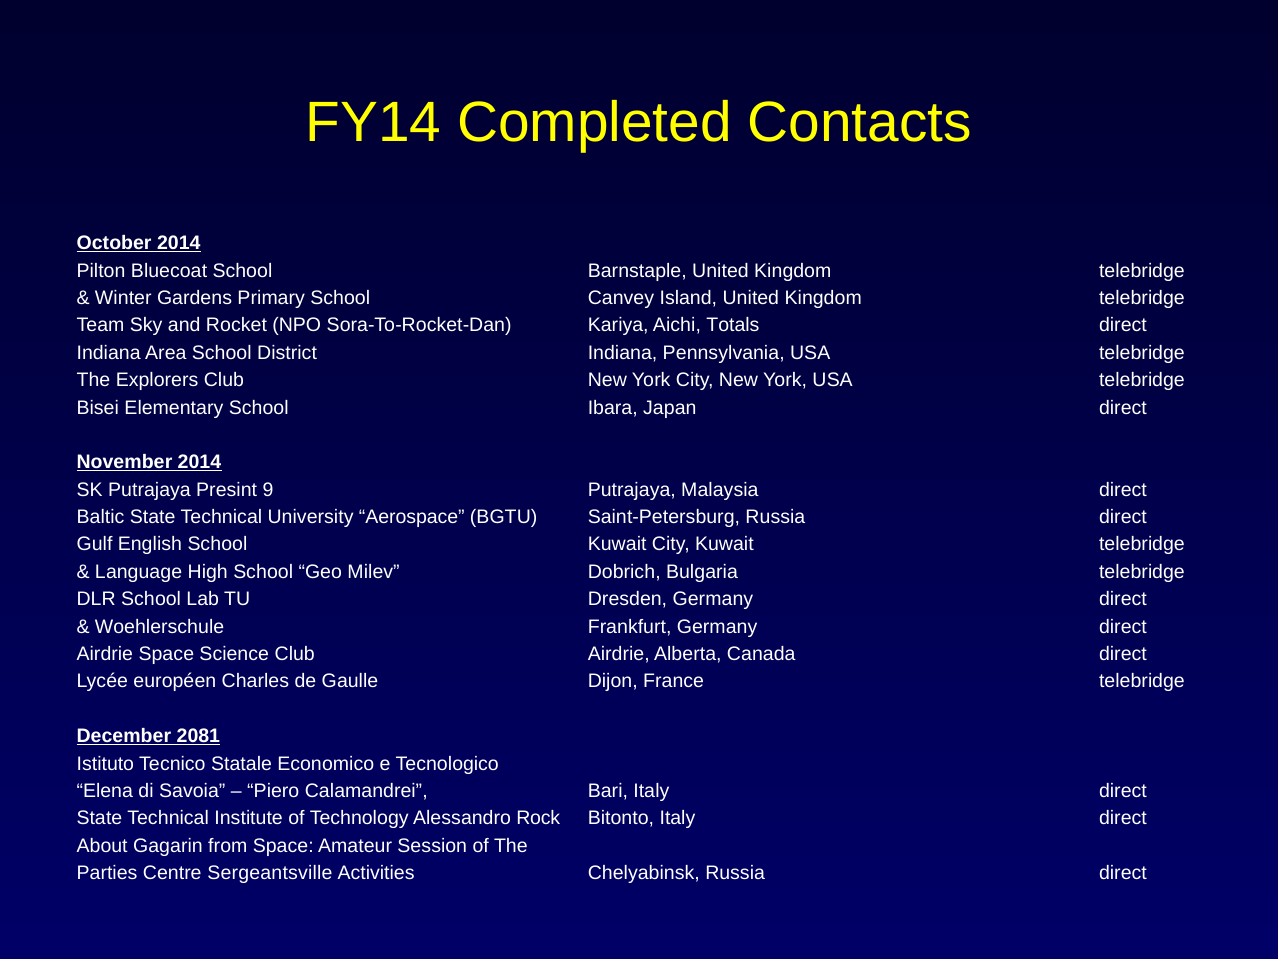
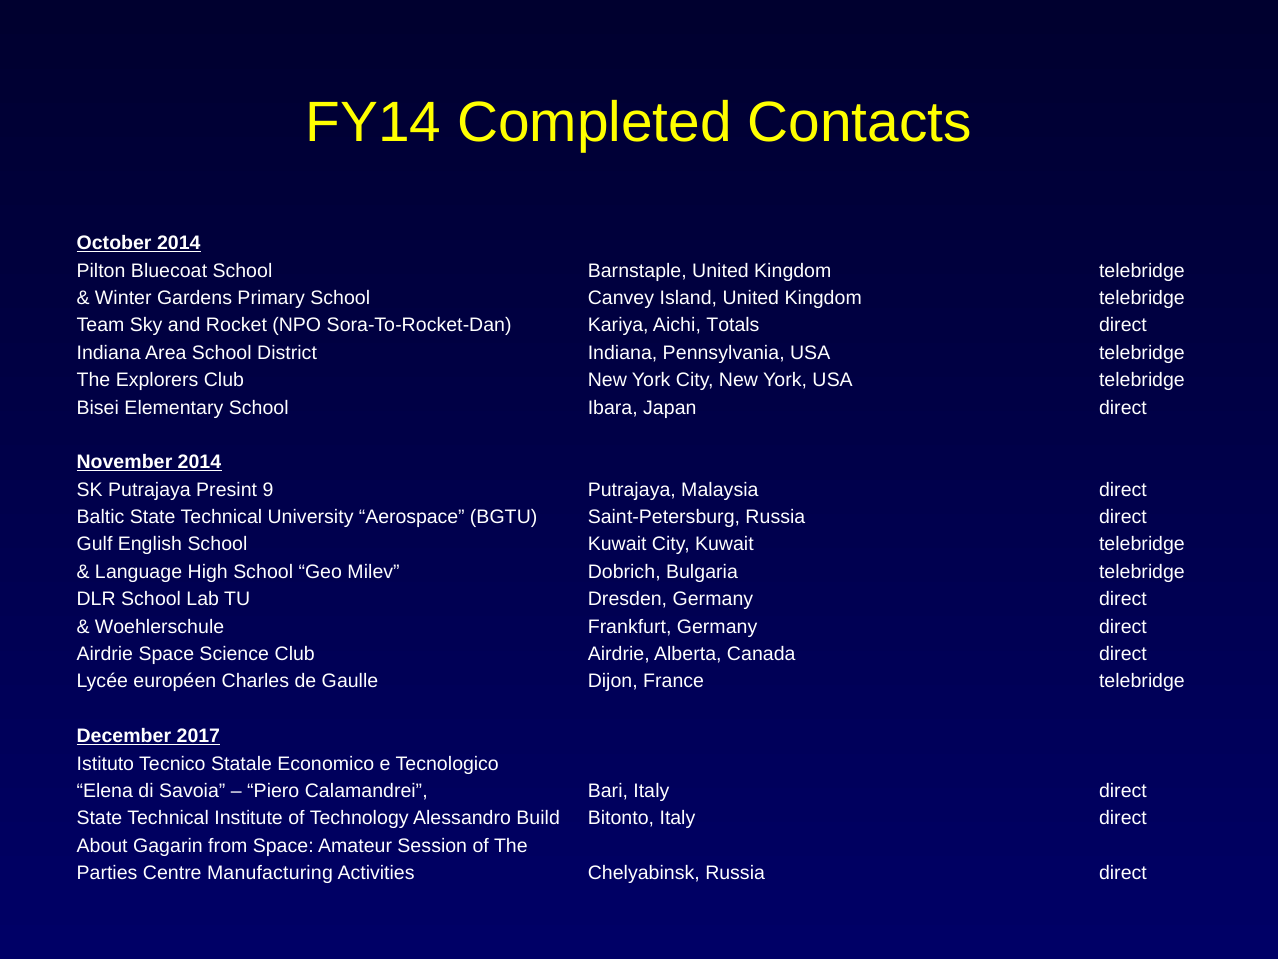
2081: 2081 -> 2017 (198, 736)
Rock: Rock -> Build (538, 818)
Sergeantsville: Sergeantsville -> Manufacturing (270, 873)
